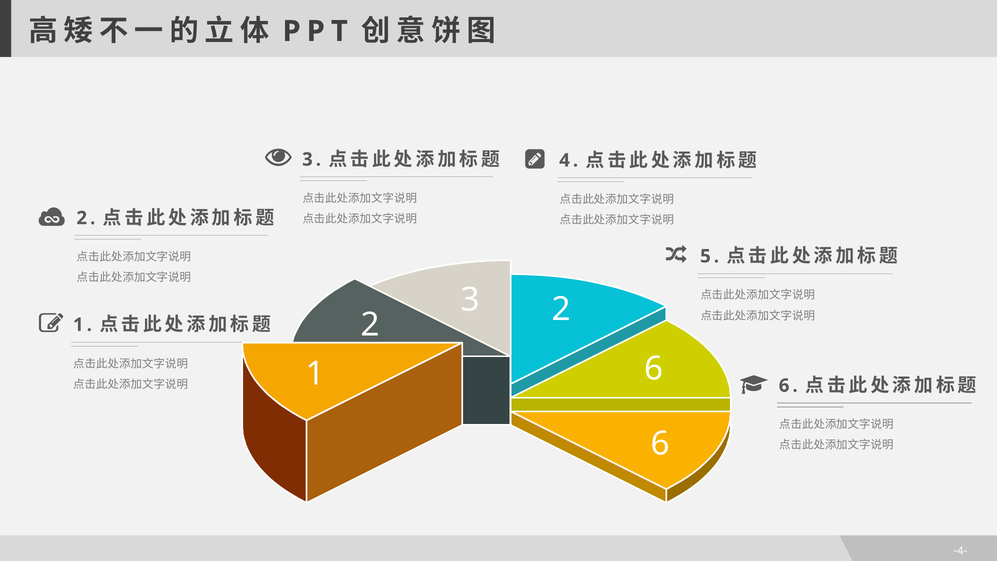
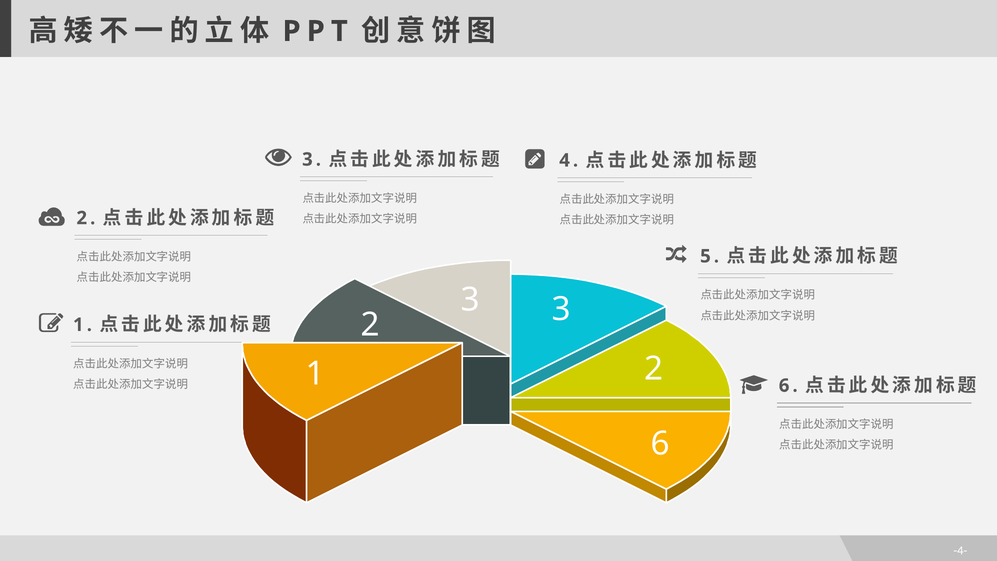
3 2: 2 -> 3 (561, 309)
1 6: 6 -> 2 (654, 369)
